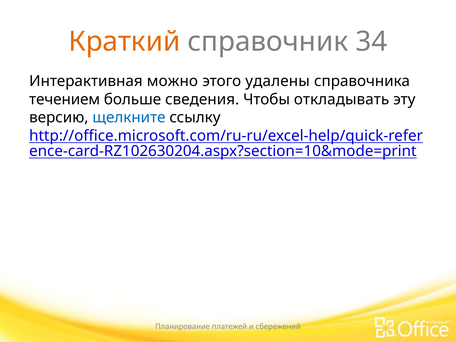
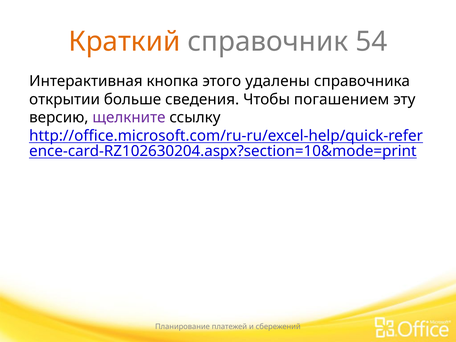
34: 34 -> 54 (371, 42)
можно: можно -> кнопка (173, 81)
течением: течением -> открытии (65, 99)
откладывать: откладывать -> погашением (342, 99)
щелкните colour: blue -> purple (129, 118)
